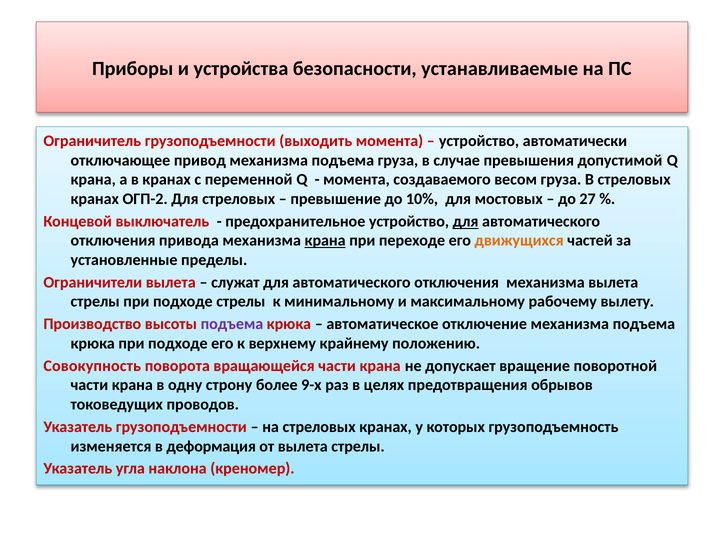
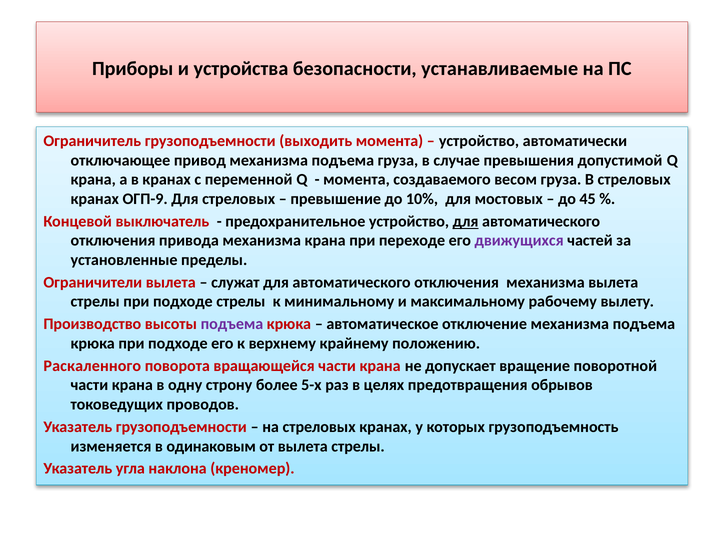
ОГП-2: ОГП-2 -> ОГП-9 (145, 199)
27: 27 -> 45 (588, 199)
крана underline: present -> none (325, 241)
движущихся colour: orange -> purple (519, 241)
Совокупность: Совокупность -> Раскаленного (92, 366)
9-х: 9-х -> 5-х (311, 385)
деформация: деформация -> одинаковым (211, 446)
